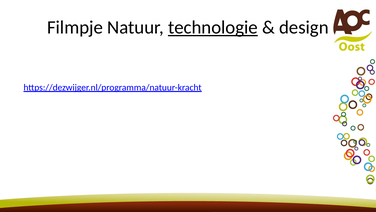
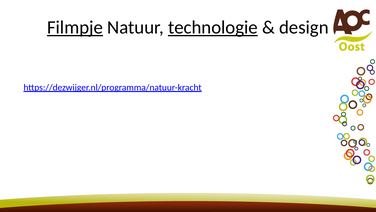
Filmpje underline: none -> present (75, 27)
